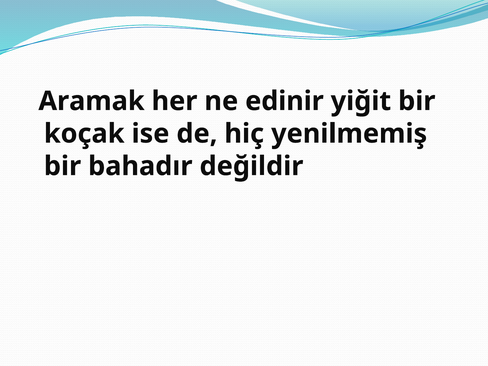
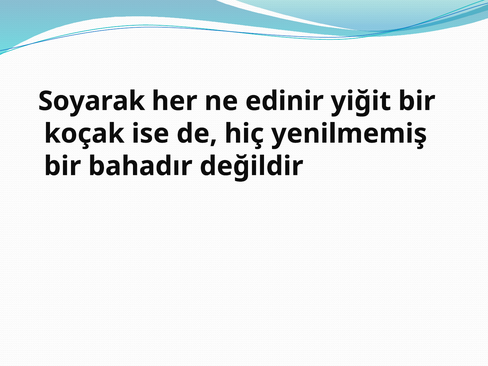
Aramak: Aramak -> Soyarak (92, 101)
